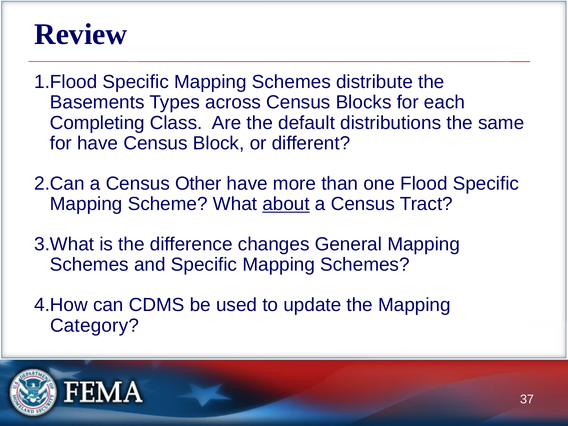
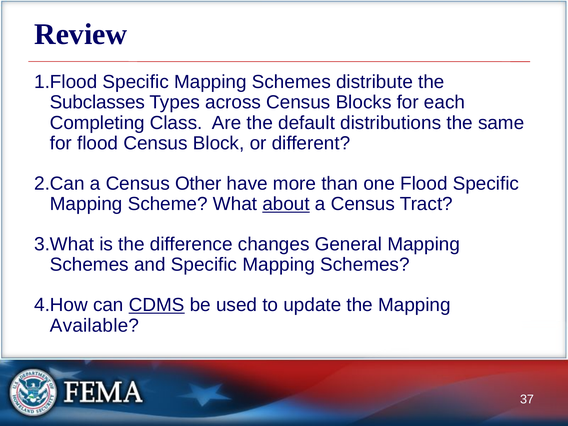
Basements: Basements -> Subclasses (97, 102)
for have: have -> flood (98, 143)
CDMS underline: none -> present (157, 305)
Category: Category -> Available (94, 325)
